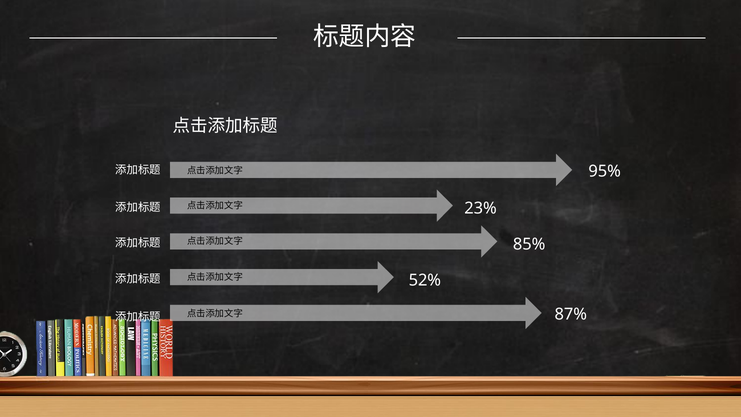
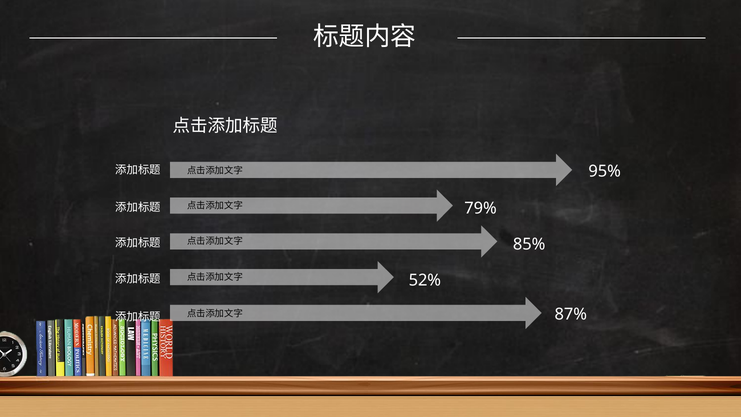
23%: 23% -> 79% (480, 208)
